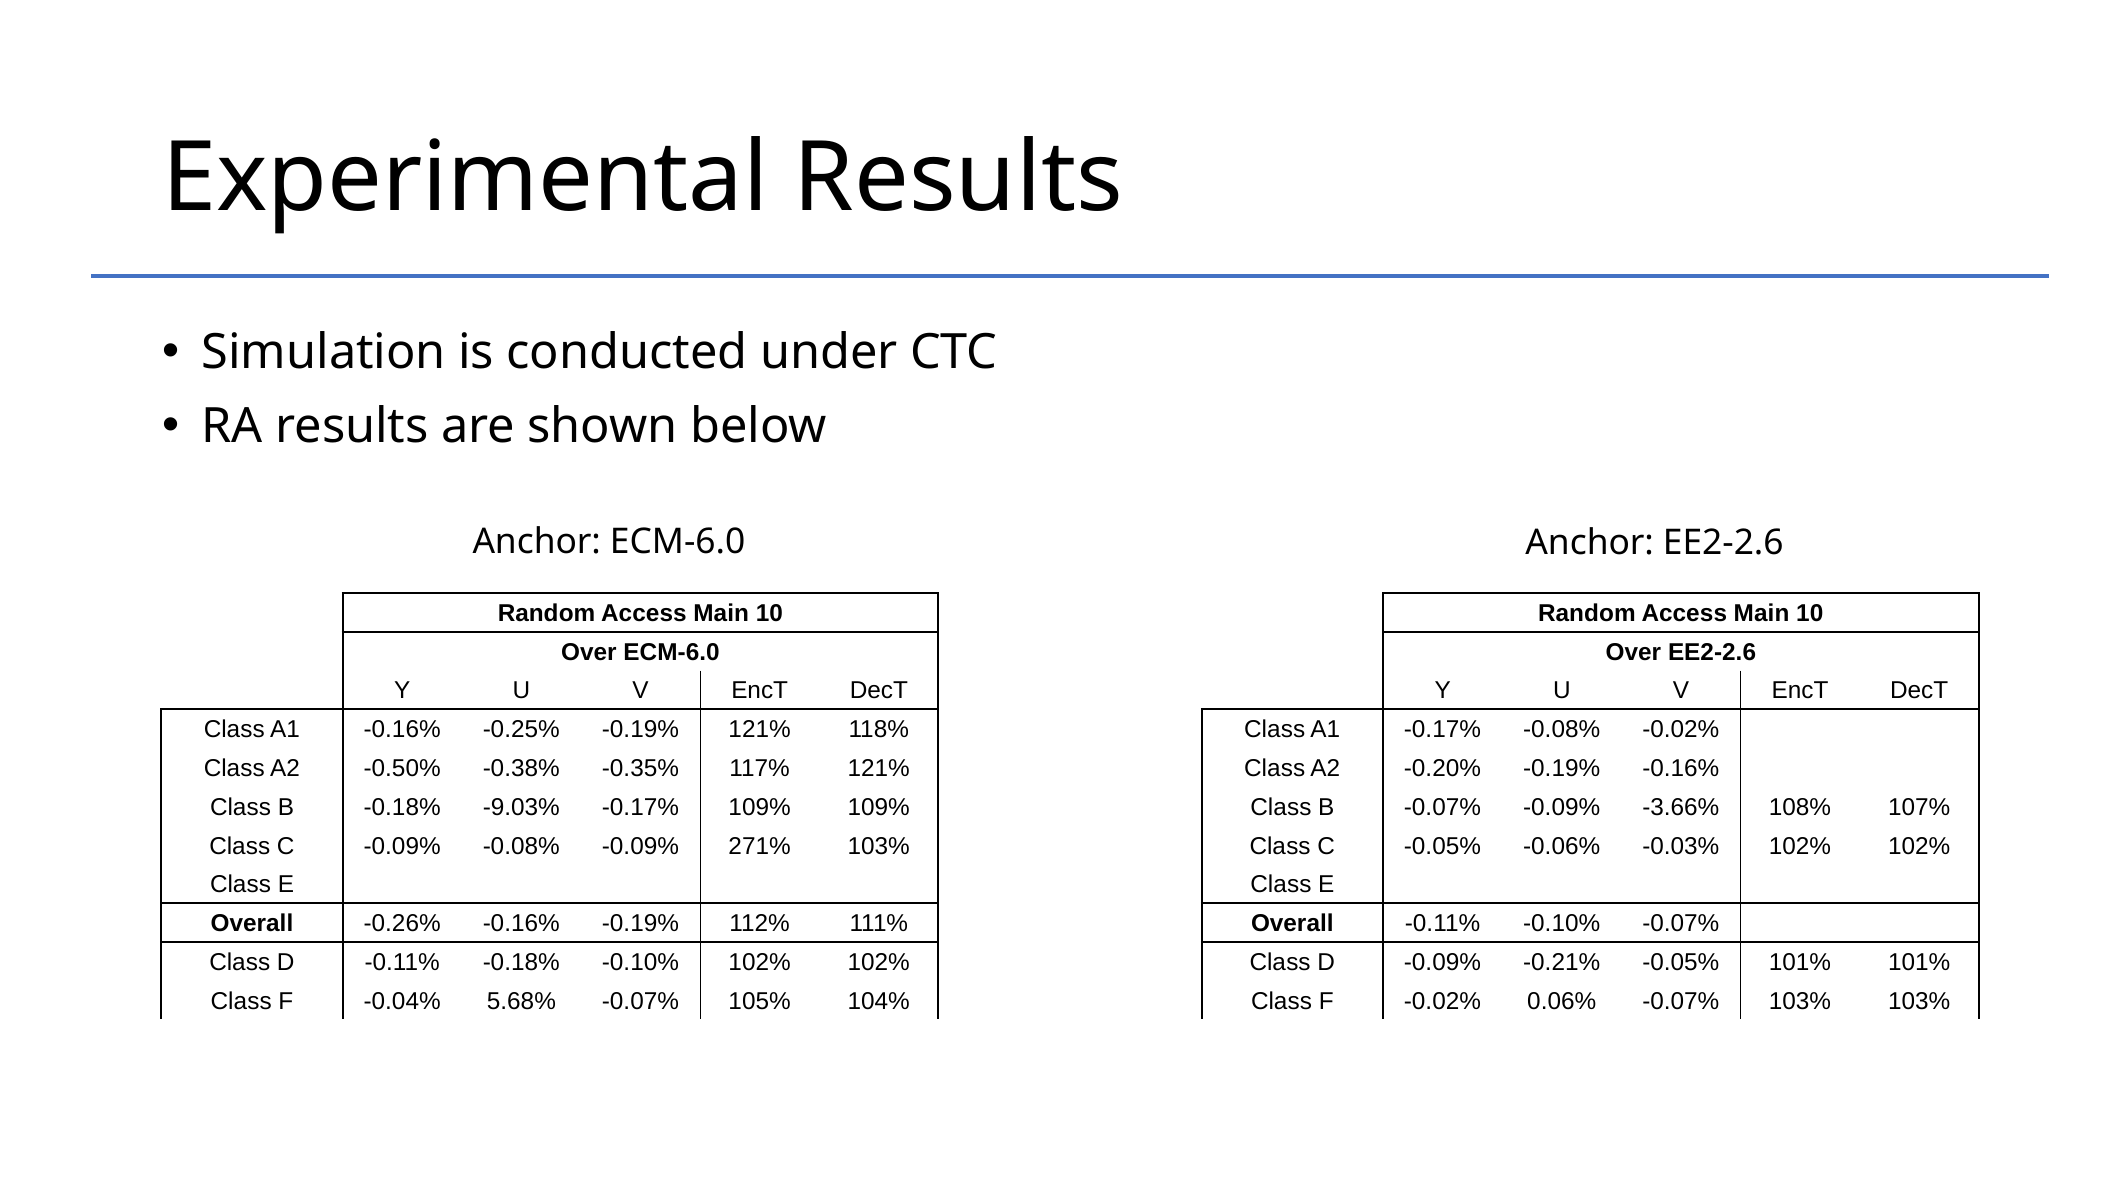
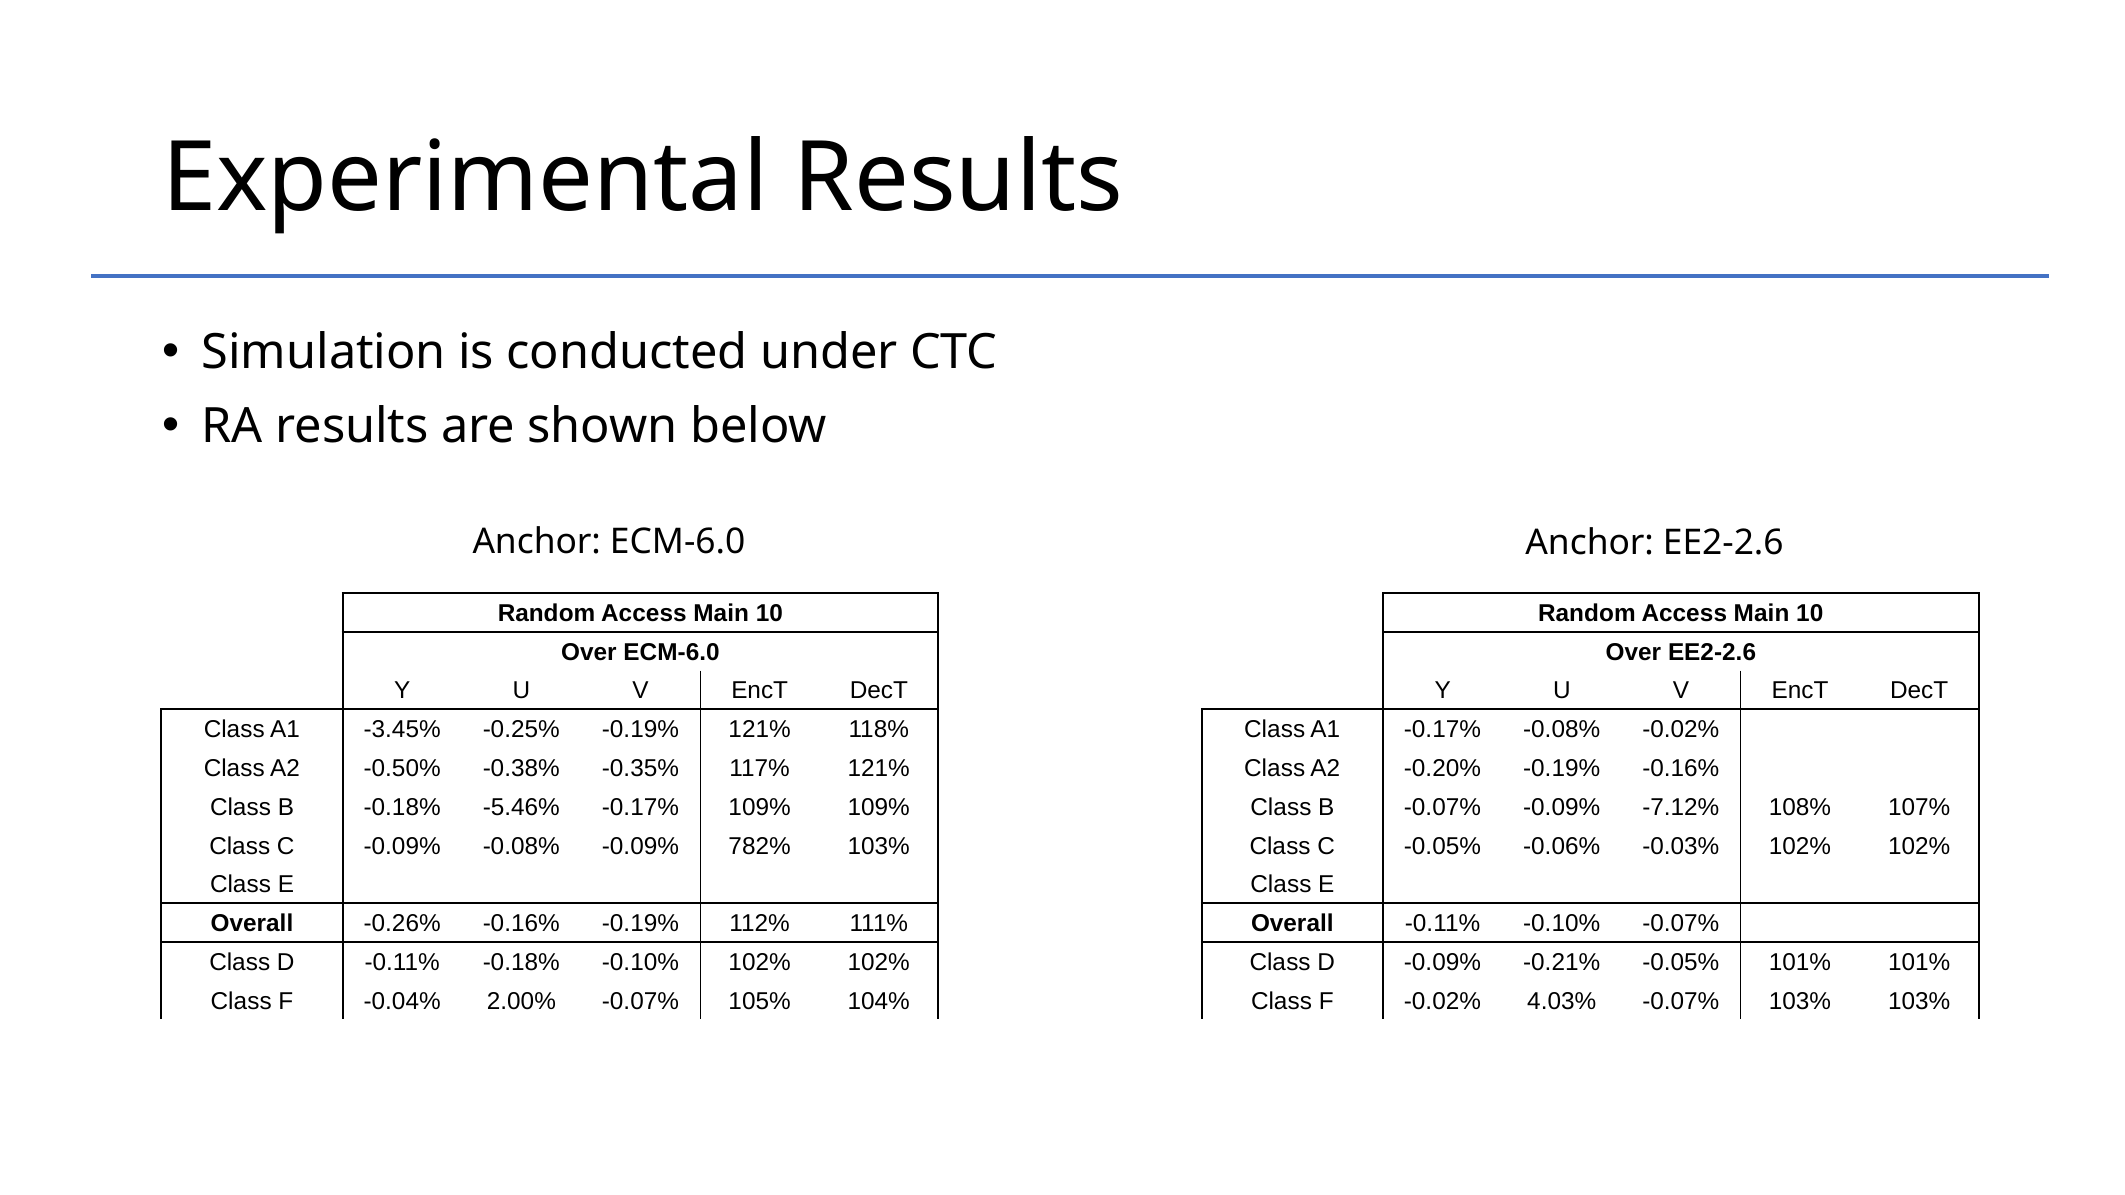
A1 -0.16%: -0.16% -> -3.45% (402, 730)
-9.03%: -9.03% -> -5.46% (521, 807)
-3.66%: -3.66% -> -7.12% (1681, 807)
271%: 271% -> 782% (760, 846)
5.68%: 5.68% -> 2.00% (521, 1001)
0.06%: 0.06% -> 4.03% (1562, 1001)
